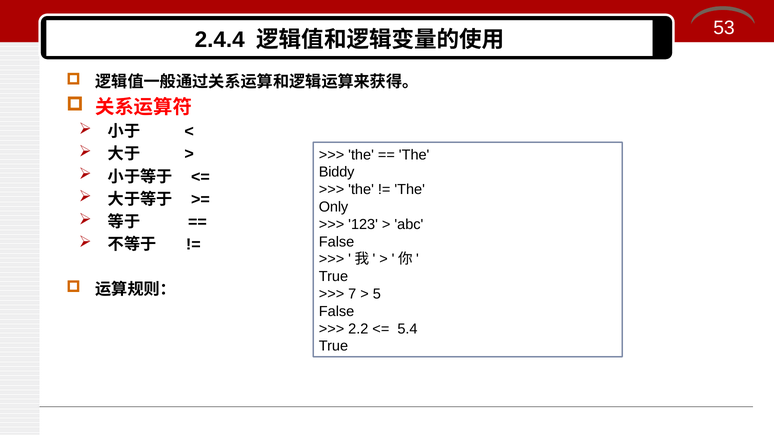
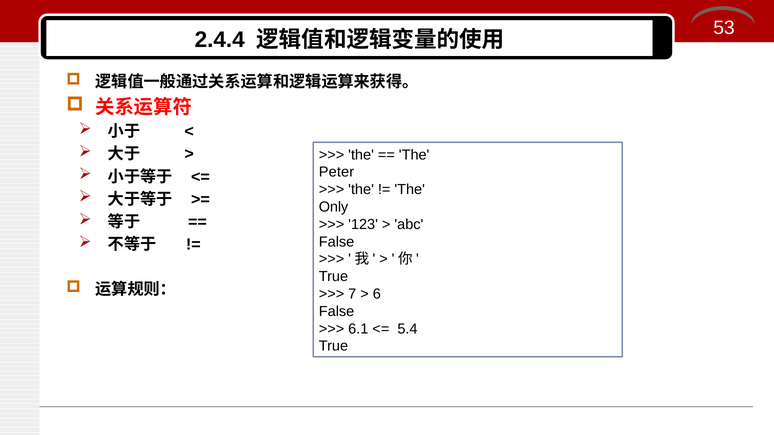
Biddy: Biddy -> Peter (336, 172)
5: 5 -> 6 (377, 294)
2.2: 2.2 -> 6.1 (358, 329)
